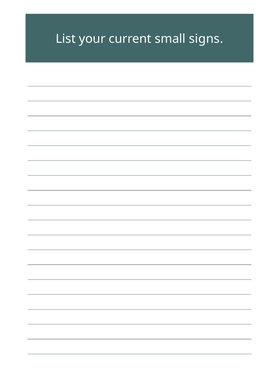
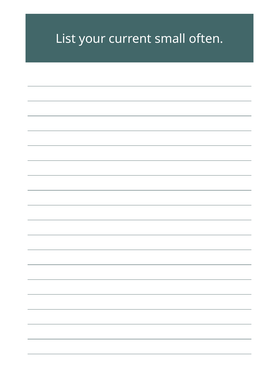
signs: signs -> often (206, 39)
